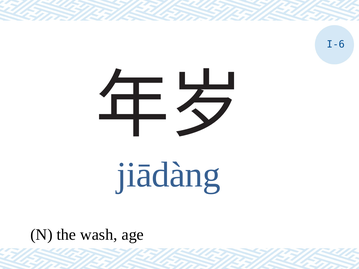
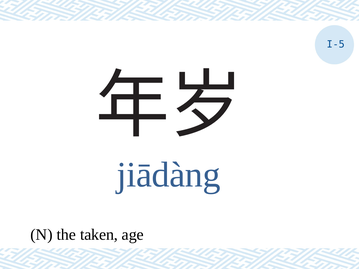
I-6: I-6 -> I-5 (336, 44)
wash: wash -> taken (99, 235)
